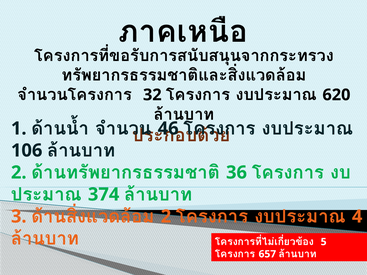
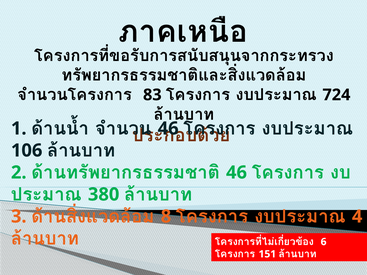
32: 32 -> 83 (152, 95)
620: 620 -> 724 (336, 95)
36: 36 -> 46 (236, 173)
374: 374 -> 380 (104, 195)
2: 2 -> 8 (166, 217)
5: 5 -> 6 (324, 242)
657: 657 -> 151 (267, 254)
